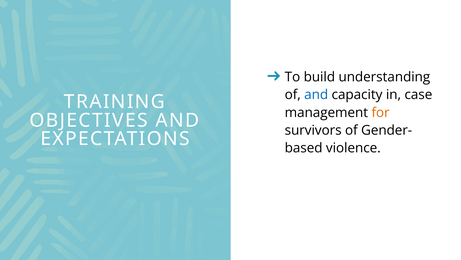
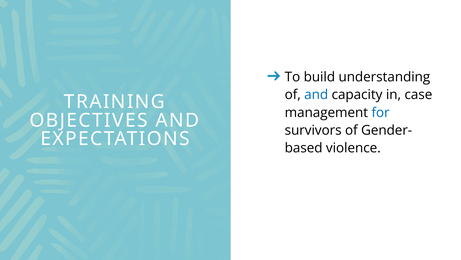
for colour: orange -> blue (381, 112)
